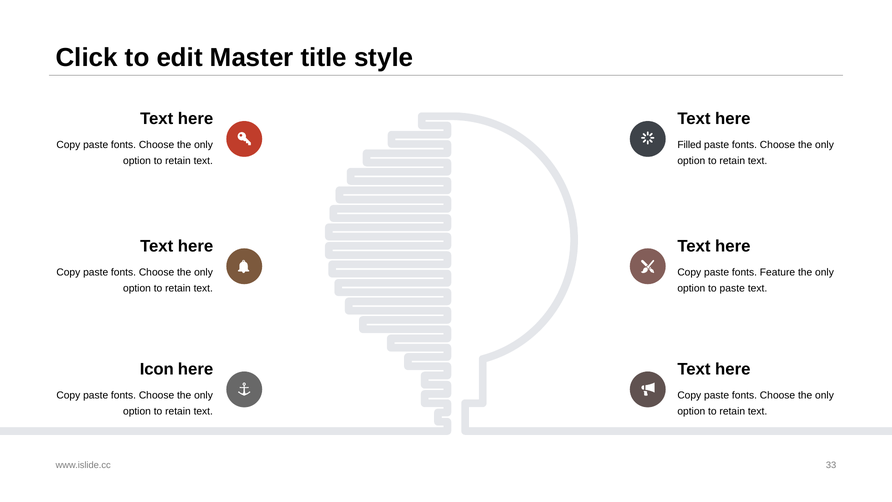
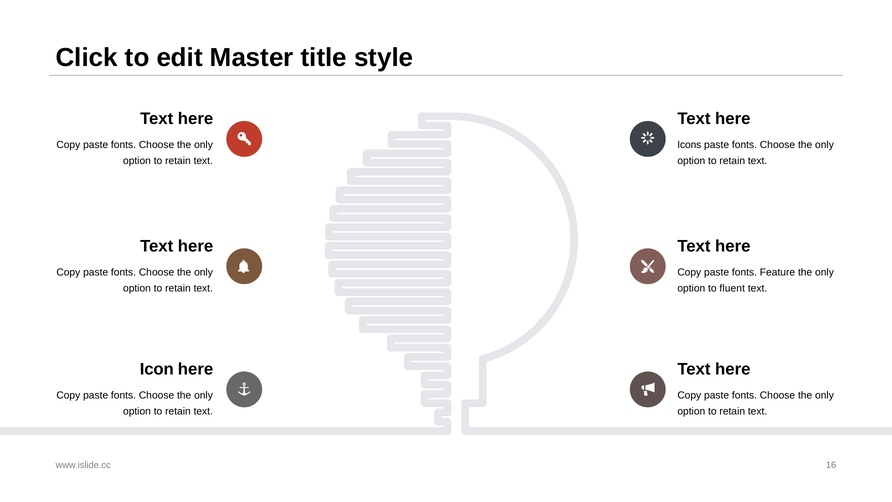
Filled: Filled -> Icons (689, 145)
to paste: paste -> fluent (732, 288)
33: 33 -> 16 (831, 465)
